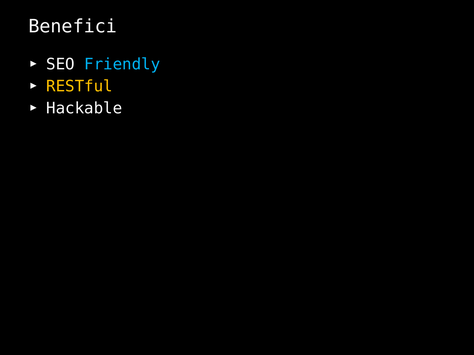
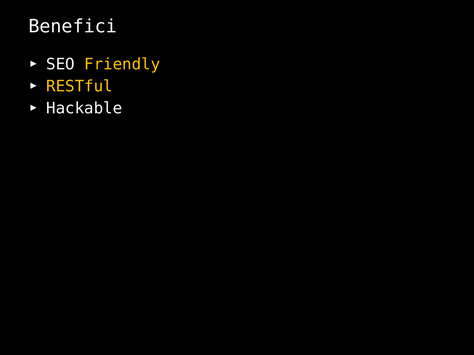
Friendly colour: light blue -> yellow (122, 64)
